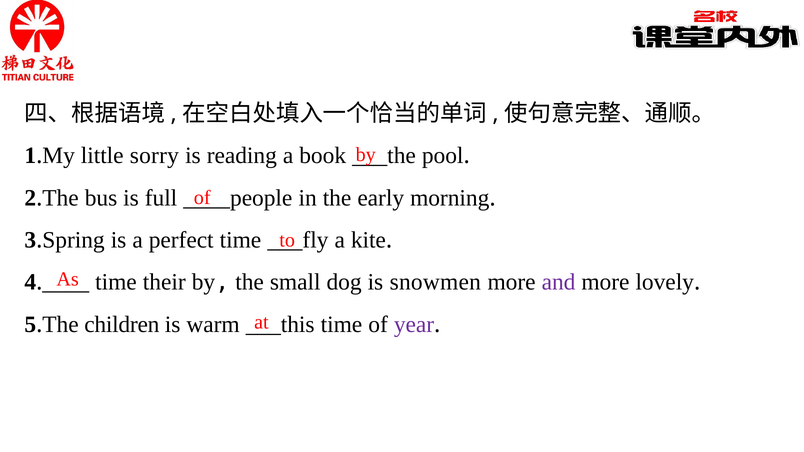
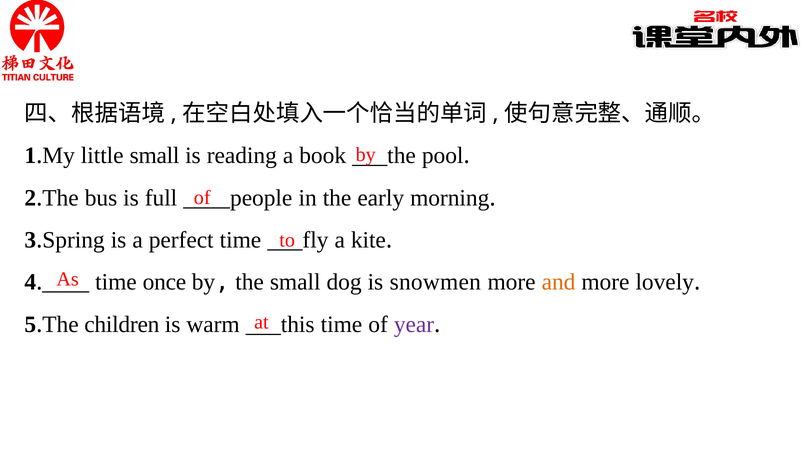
little sorry: sorry -> small (155, 156)
their: their -> once (164, 282)
and colour: purple -> orange (559, 282)
